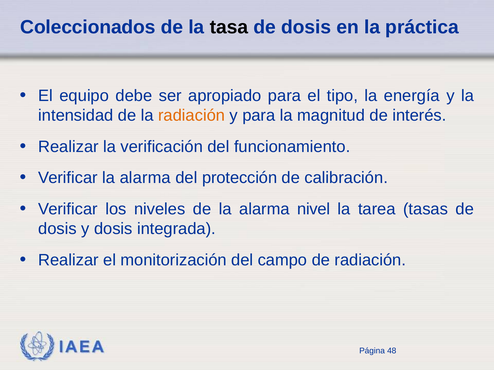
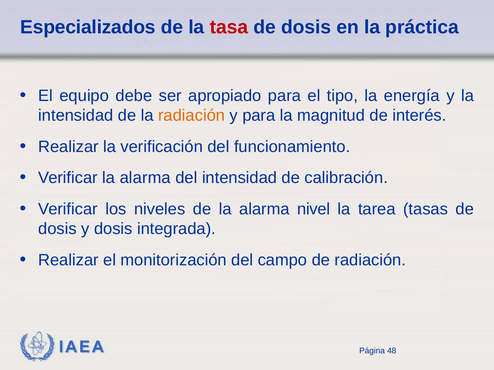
Coleccionados: Coleccionados -> Especializados (88, 27)
tasa colour: black -> red (229, 27)
del protección: protección -> intensidad (240, 178)
